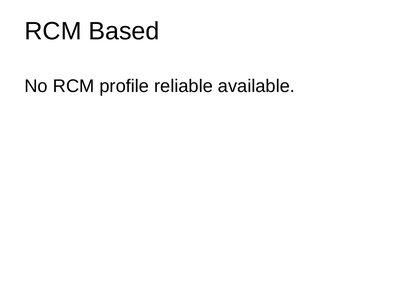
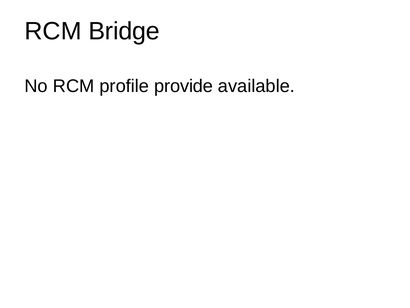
Based: Based -> Bridge (124, 31)
reliable: reliable -> provide (184, 86)
